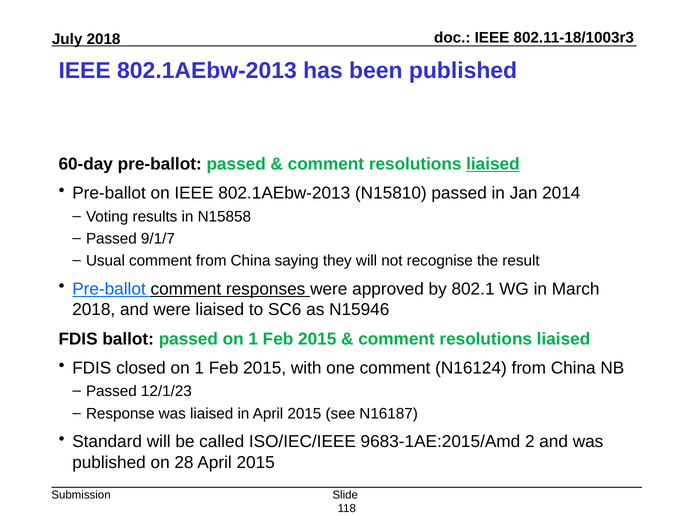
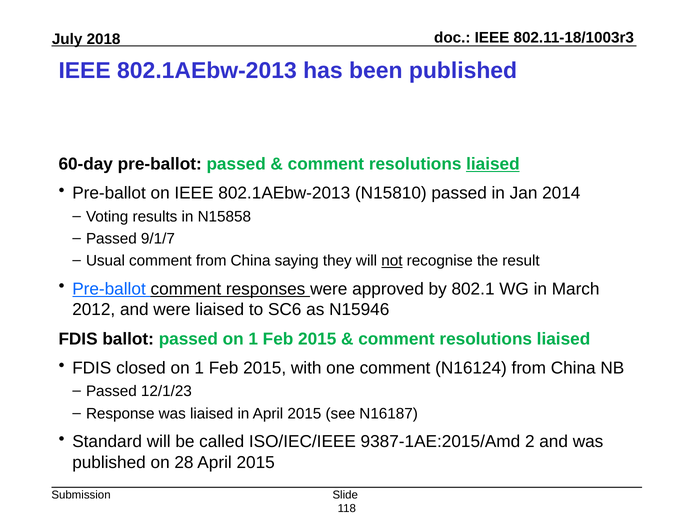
not underline: none -> present (392, 261)
2018: 2018 -> 2012 (94, 310)
9683-1AE:2015/Amd: 9683-1AE:2015/Amd -> 9387-1AE:2015/Amd (440, 442)
